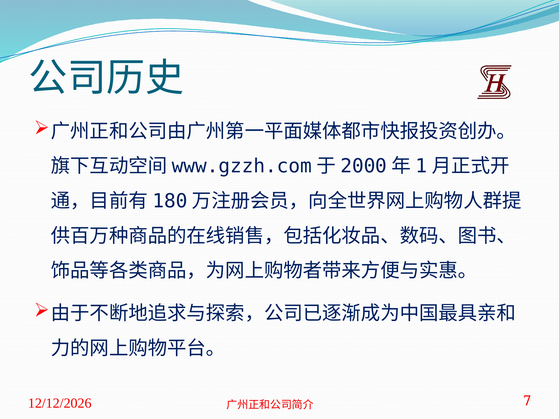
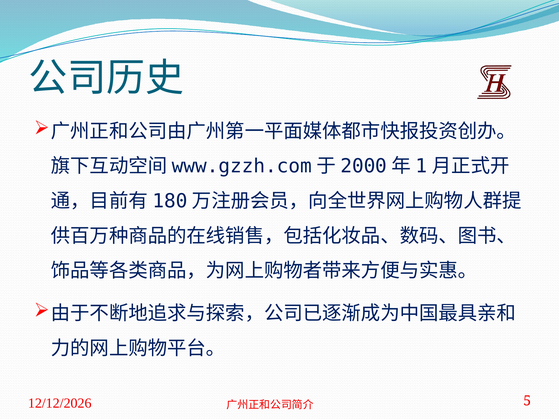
7: 7 -> 5 (527, 401)
